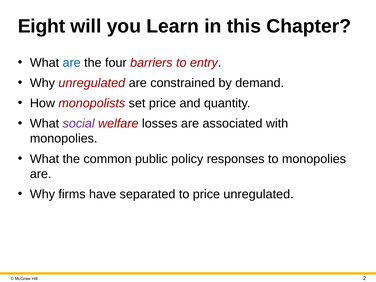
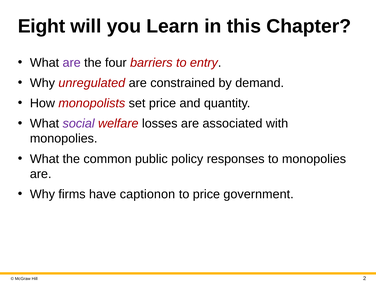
are colour: blue -> purple (72, 63)
separated: separated -> captionon (147, 194)
price unregulated: unregulated -> government (259, 194)
